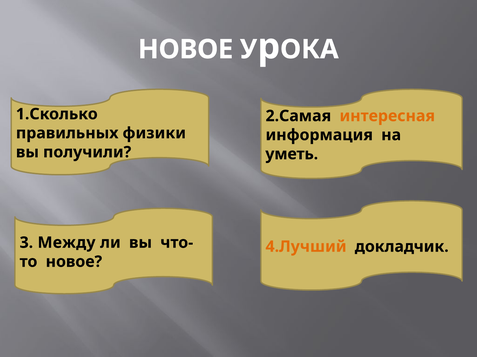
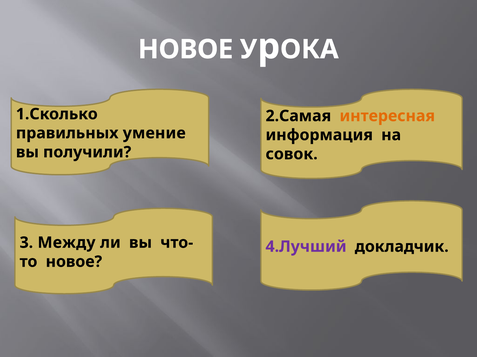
физики: физики -> умение (154, 133)
уметь: уметь -> совок (292, 154)
4.Лучший colour: orange -> purple (306, 247)
